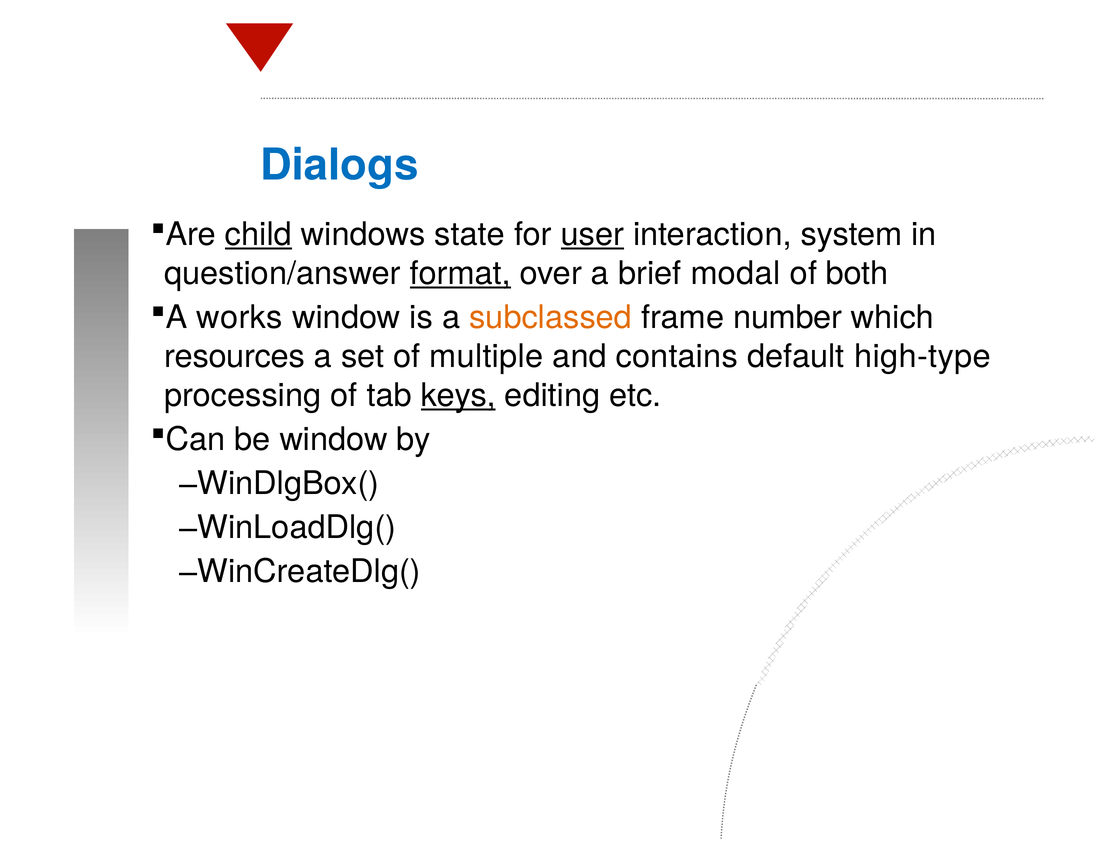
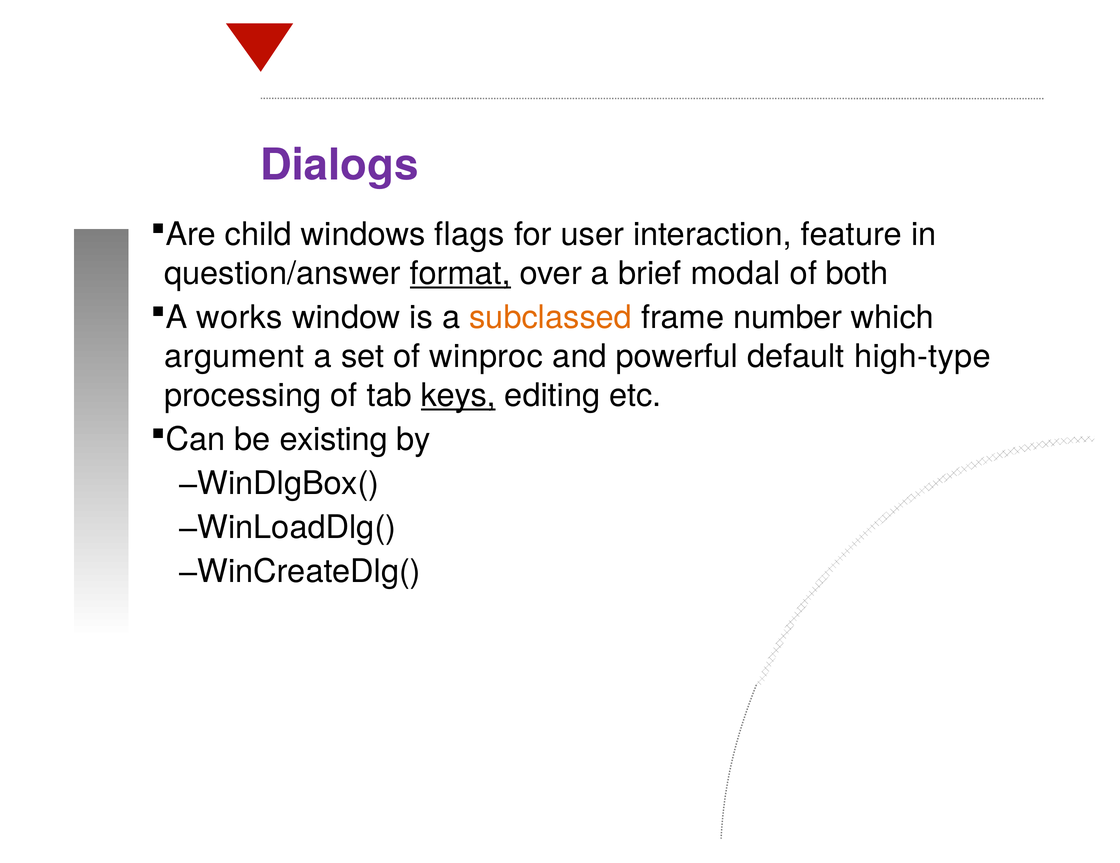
Dialogs colour: blue -> purple (339, 165)
child underline: present -> none (258, 235)
state: state -> flags (469, 235)
user underline: present -> none (592, 235)
system: system -> feature (851, 235)
resources: resources -> argument (234, 357)
multiple: multiple -> winproc (486, 357)
contains: contains -> powerful (677, 357)
be window: window -> existing (334, 440)
